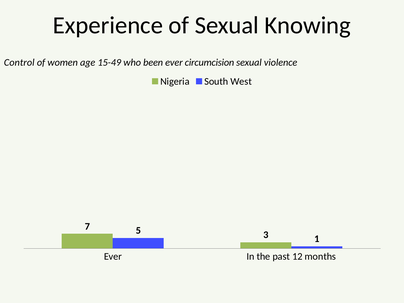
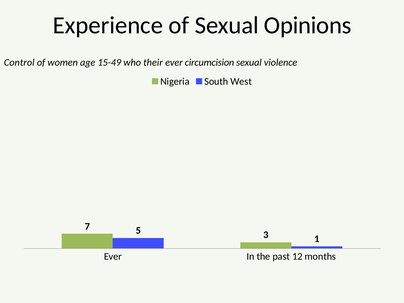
Knowing: Knowing -> Opinions (308, 25)
been: been -> their (153, 63)
